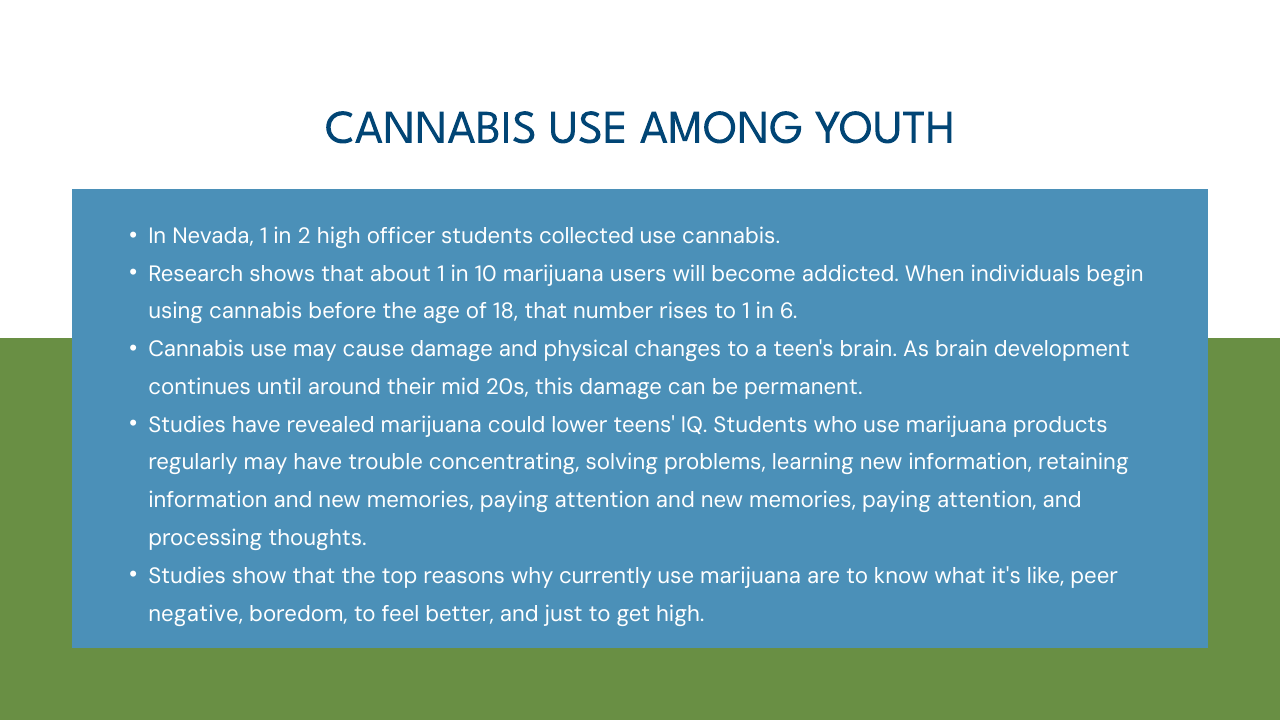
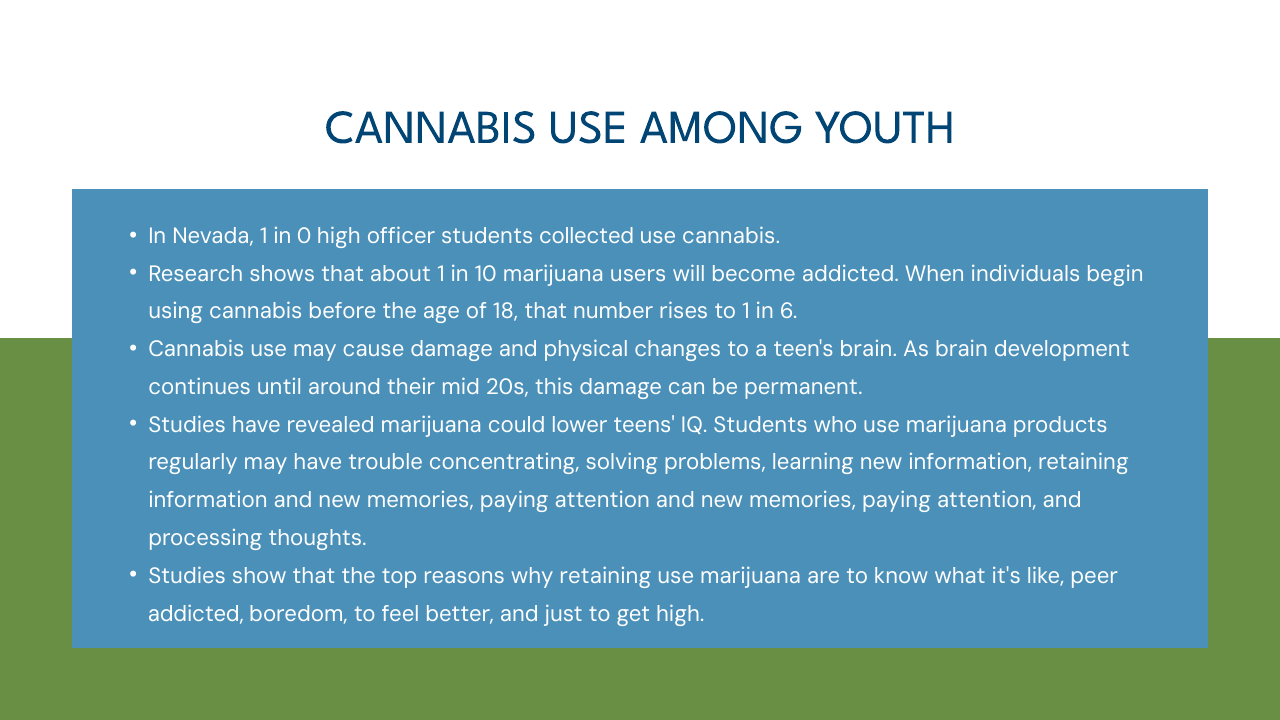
2: 2 -> 0 (304, 236)
why currently: currently -> retaining (605, 576)
negative: negative -> addicted (196, 614)
